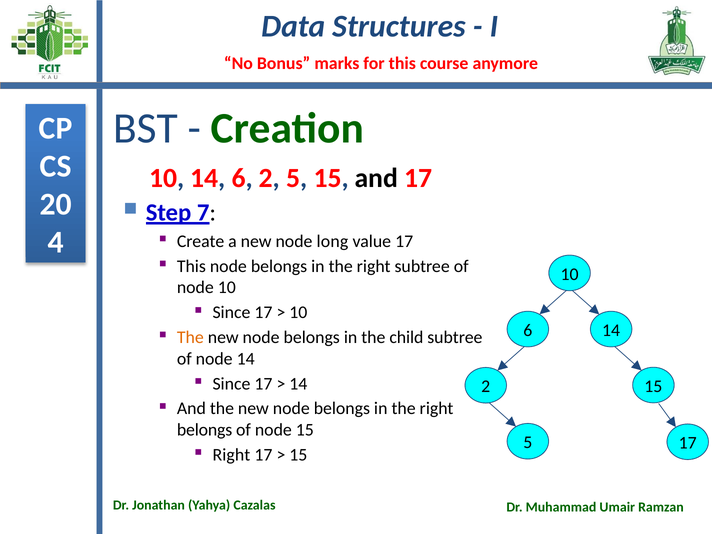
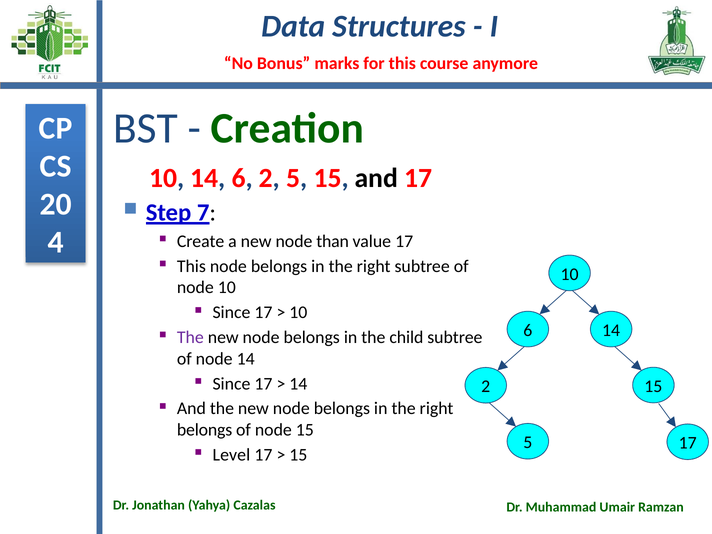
long: long -> than (333, 241)
The colour: orange -> purple (190, 337)
Right: Right -> Level (231, 455)
